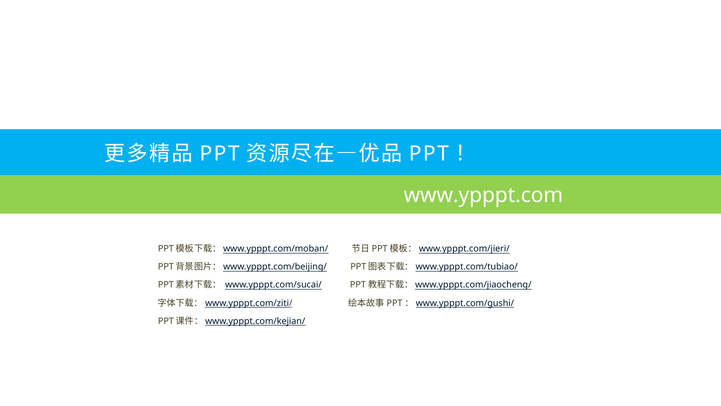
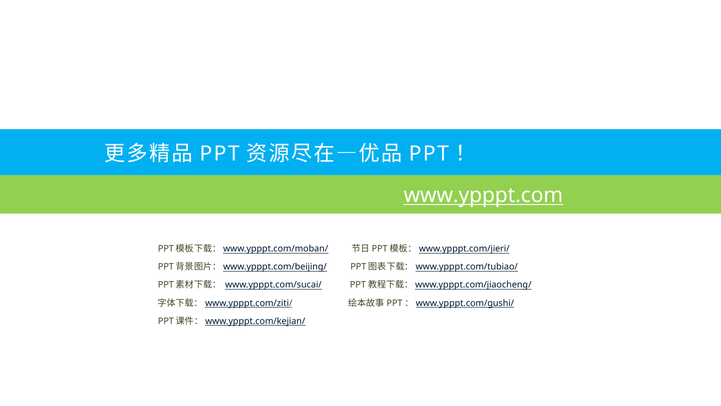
www.ypppt.com underline: none -> present (483, 195)
